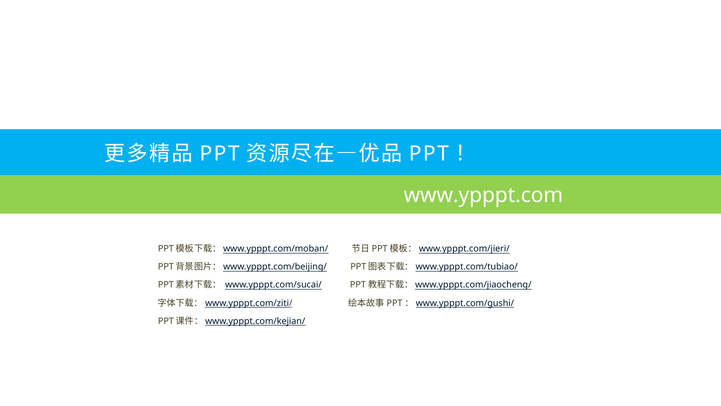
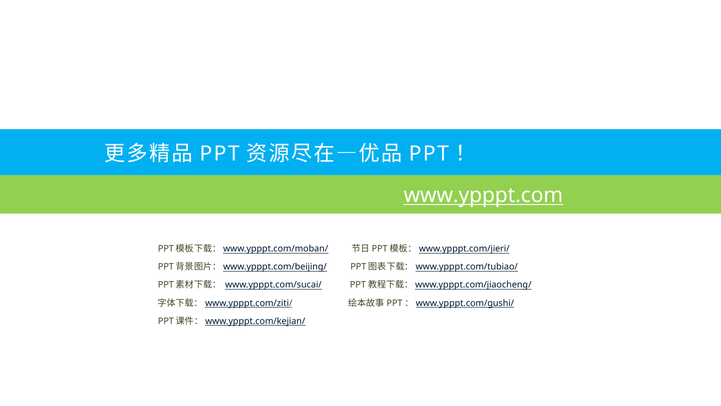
www.ypppt.com underline: none -> present (483, 195)
